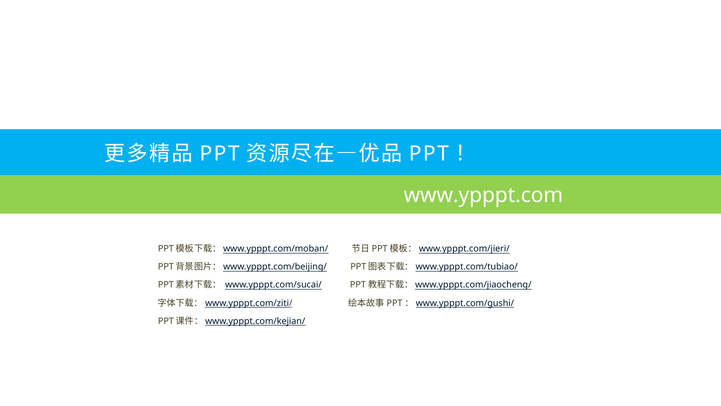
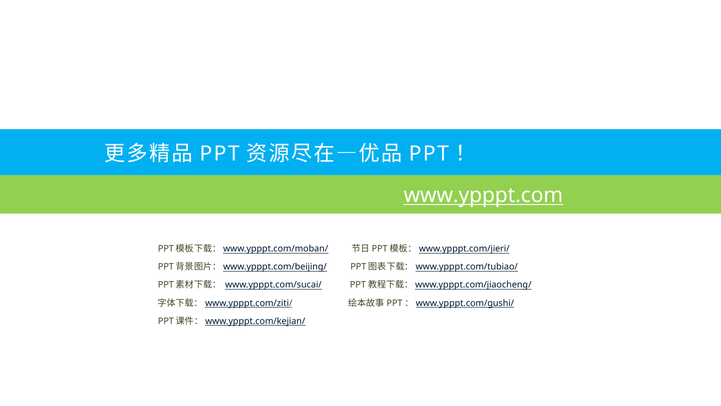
www.ypppt.com underline: none -> present (483, 195)
